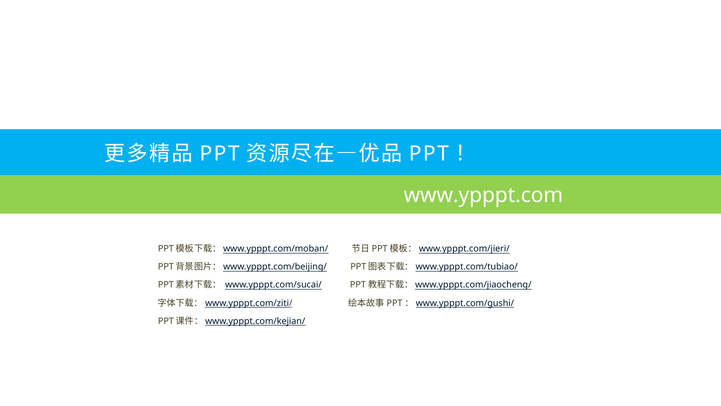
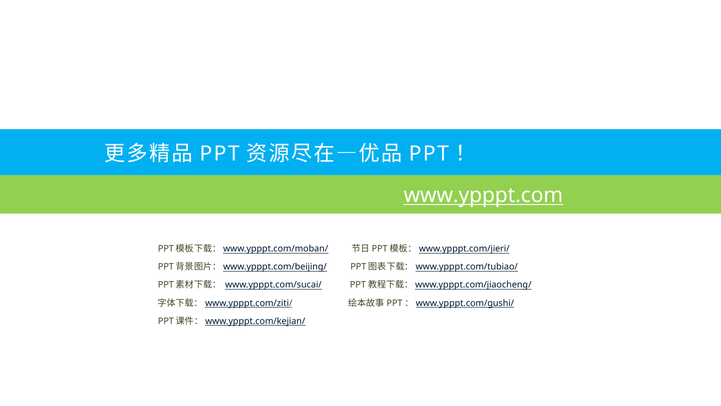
www.ypppt.com underline: none -> present (483, 195)
